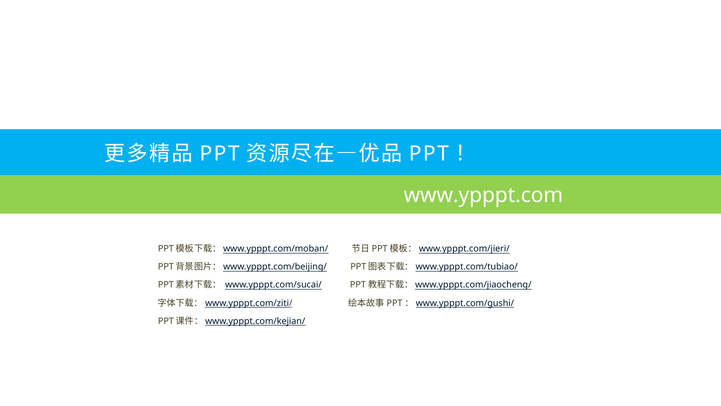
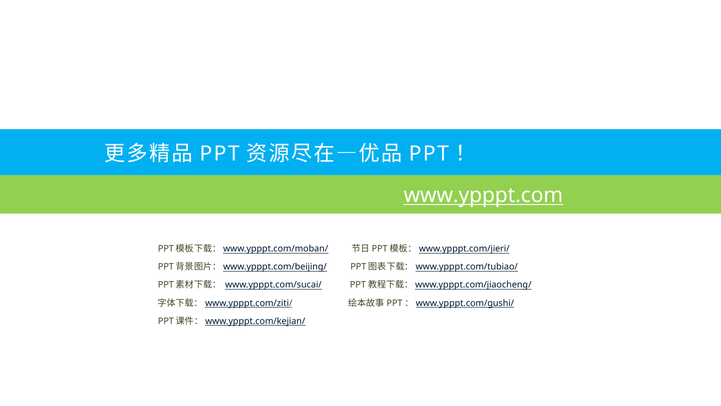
www.ypppt.com underline: none -> present (483, 195)
